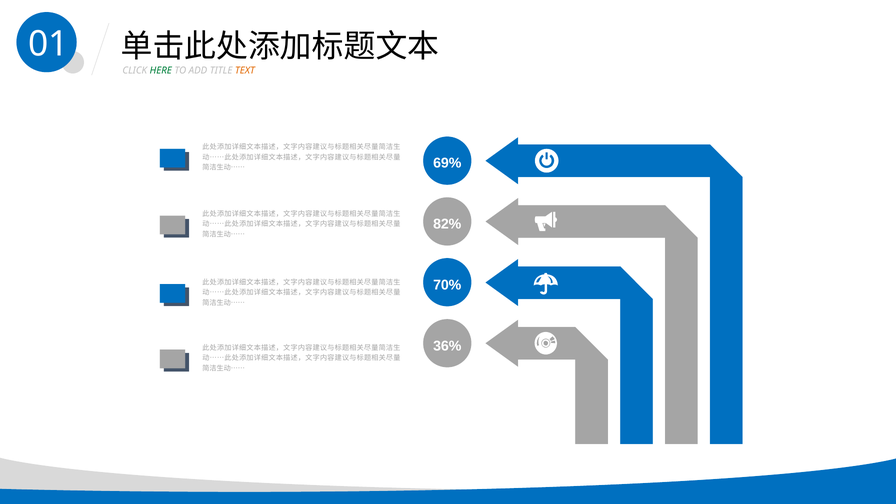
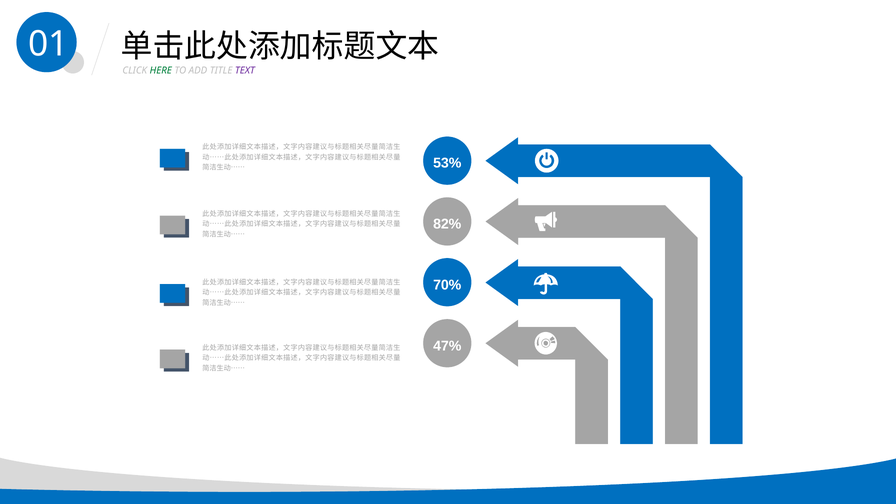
TEXT colour: orange -> purple (245, 71)
69%: 69% -> 53% (447, 163)
36%: 36% -> 47% (447, 346)
